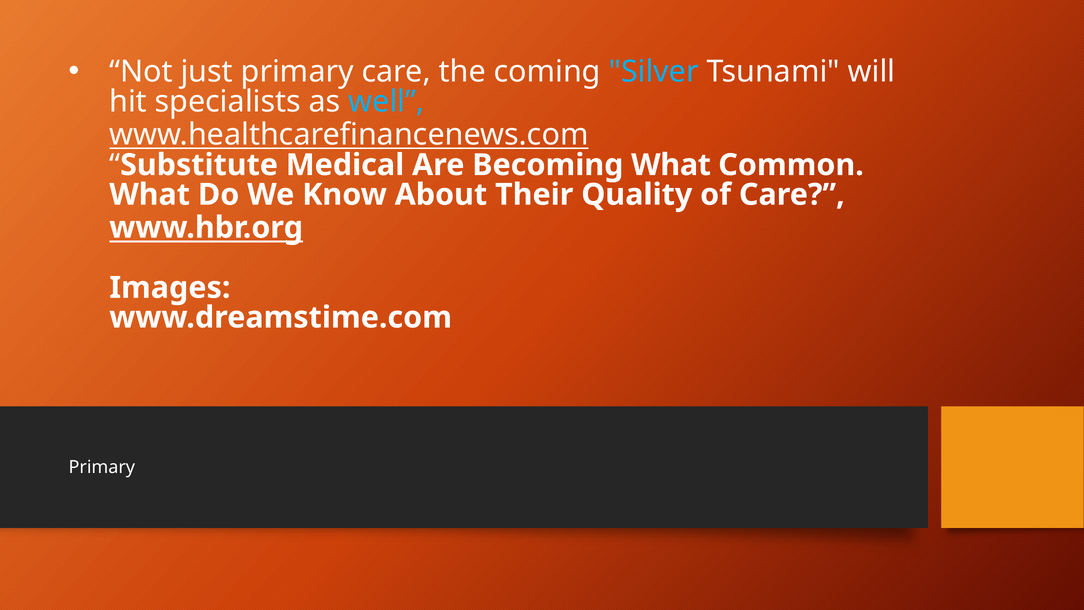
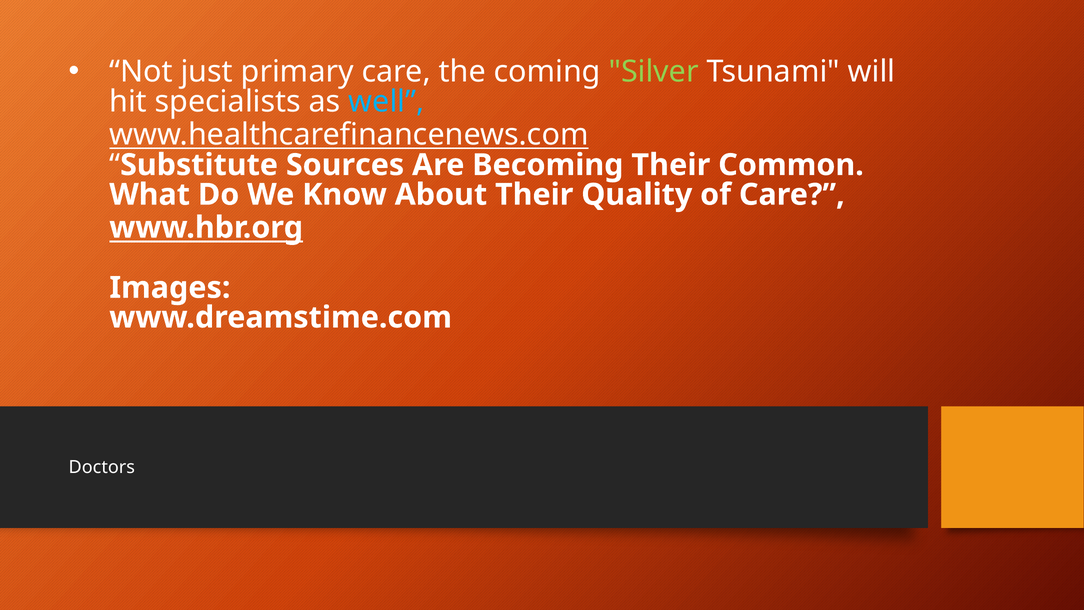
Silver colour: light blue -> light green (654, 72)
Medical: Medical -> Sources (345, 165)
Becoming What: What -> Their (671, 165)
Primary: Primary -> Doctors (102, 467)
